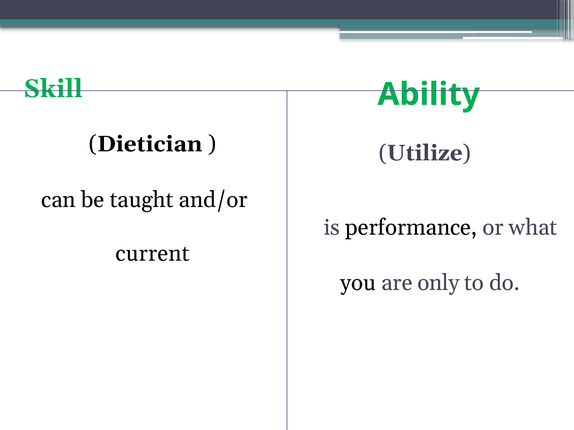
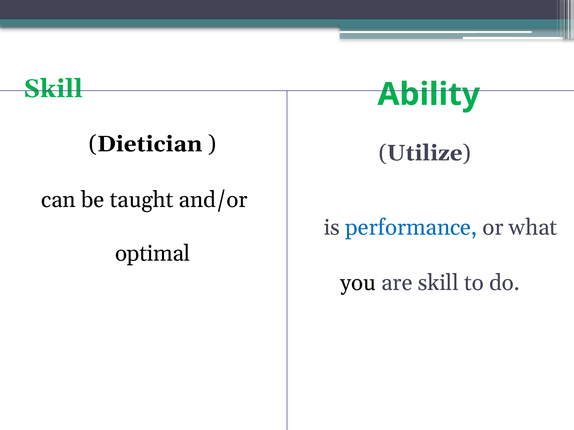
performance colour: black -> blue (411, 228)
current: current -> optimal (153, 254)
are only: only -> skill (438, 283)
